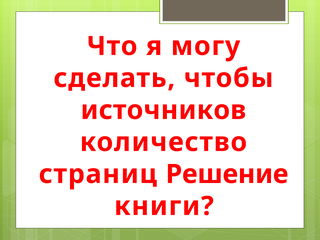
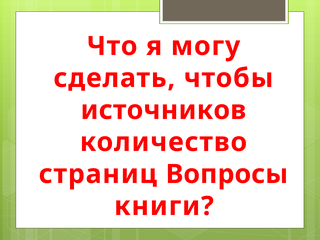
Решение: Решение -> Вопросы (227, 174)
